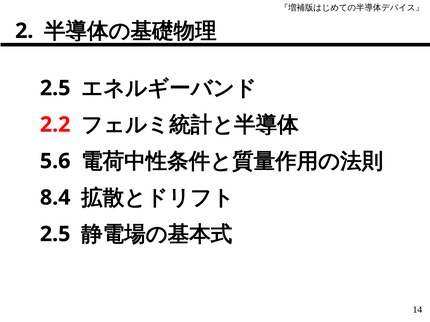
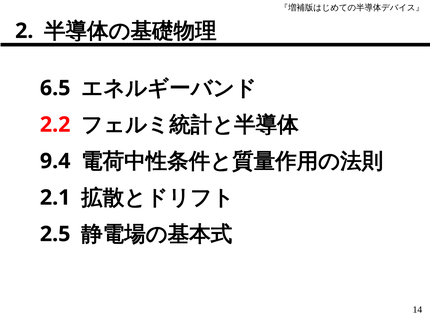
2.5: 2.5 -> 6.5 (55, 88)
5.6: 5.6 -> 9.4 (55, 161)
8.4: 8.4 -> 2.1 (55, 198)
